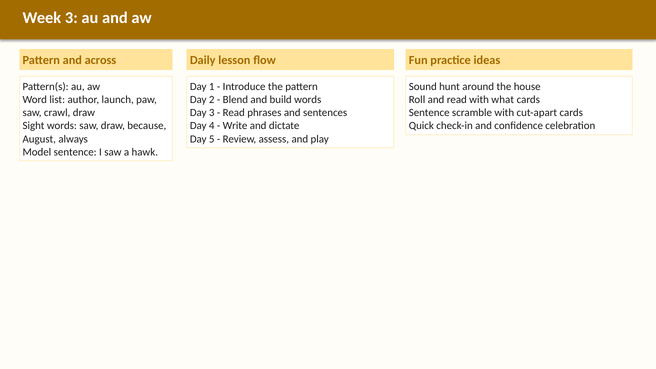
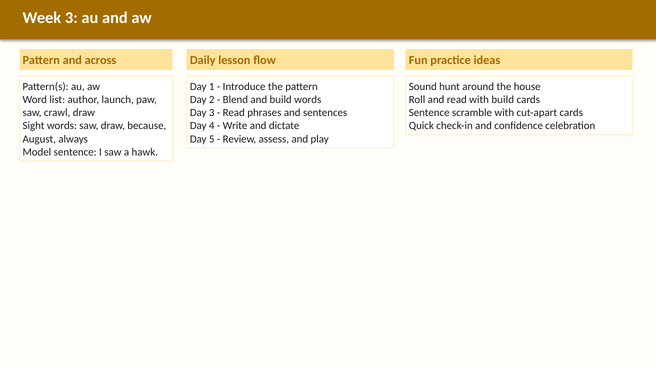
with what: what -> build (503, 100)
